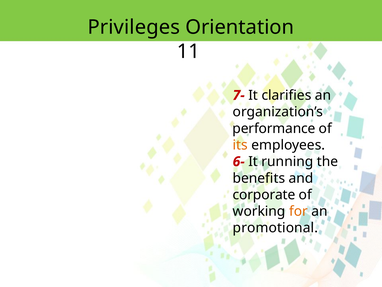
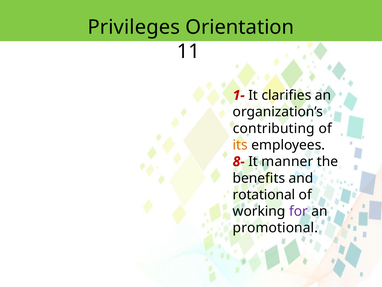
7-: 7- -> 1- (239, 95)
performance: performance -> contributing (274, 128)
6-: 6- -> 8- (239, 161)
running: running -> manner (287, 161)
corporate: corporate -> rotational (264, 194)
for colour: orange -> purple (298, 211)
